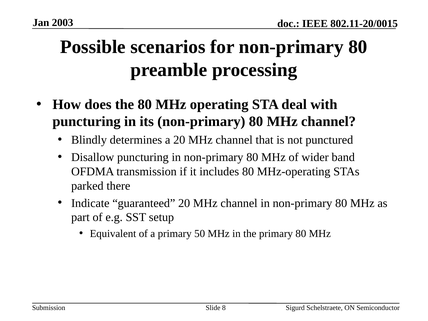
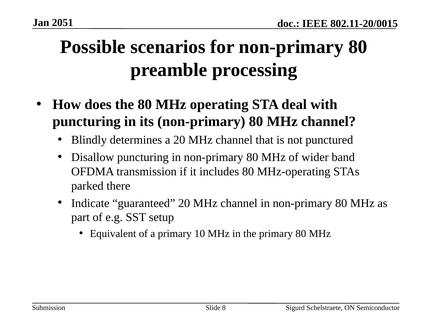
2003: 2003 -> 2051 (63, 23)
50: 50 -> 10 (200, 234)
